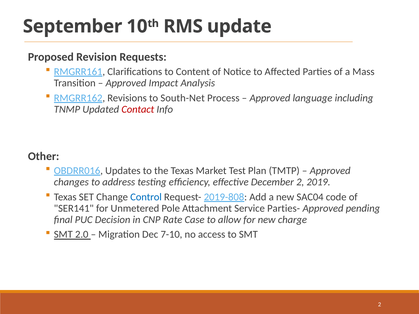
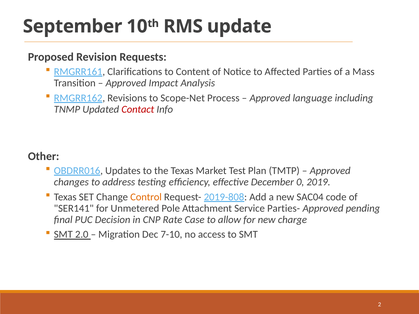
South-Net: South-Net -> Scope-Net (183, 98)
December 2: 2 -> 0 (300, 182)
Control colour: blue -> orange (146, 197)
